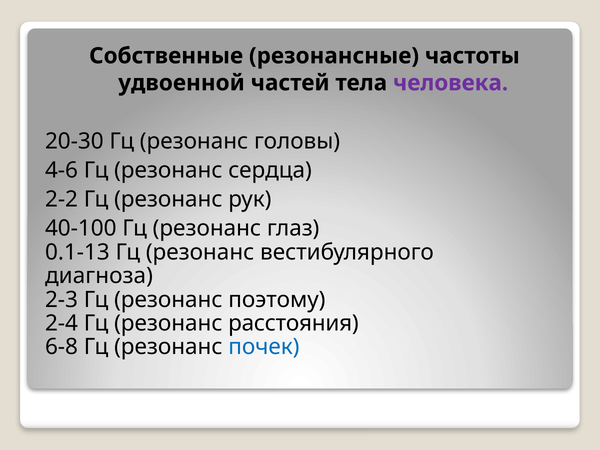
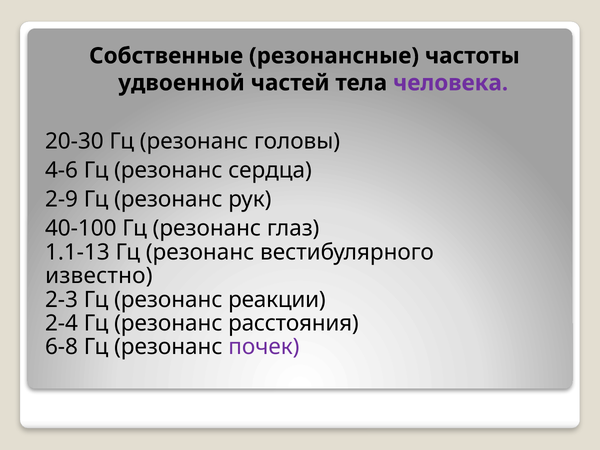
2-2: 2-2 -> 2-9 (62, 199)
0.1-13: 0.1-13 -> 1.1-13 (77, 252)
диагноза: диагноза -> известно (99, 276)
поэтому: поэтому -> реакции (277, 300)
почек colour: blue -> purple (264, 347)
